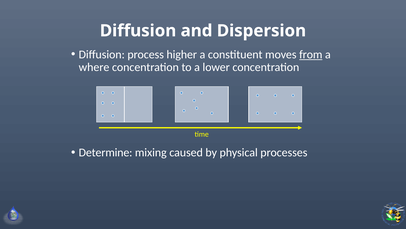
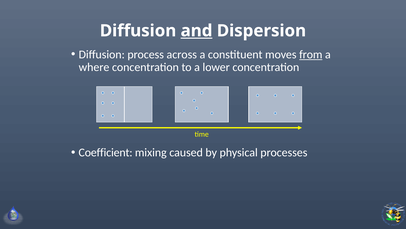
and underline: none -> present (197, 31)
higher: higher -> across (182, 54)
Determine: Determine -> Coefficient (106, 152)
